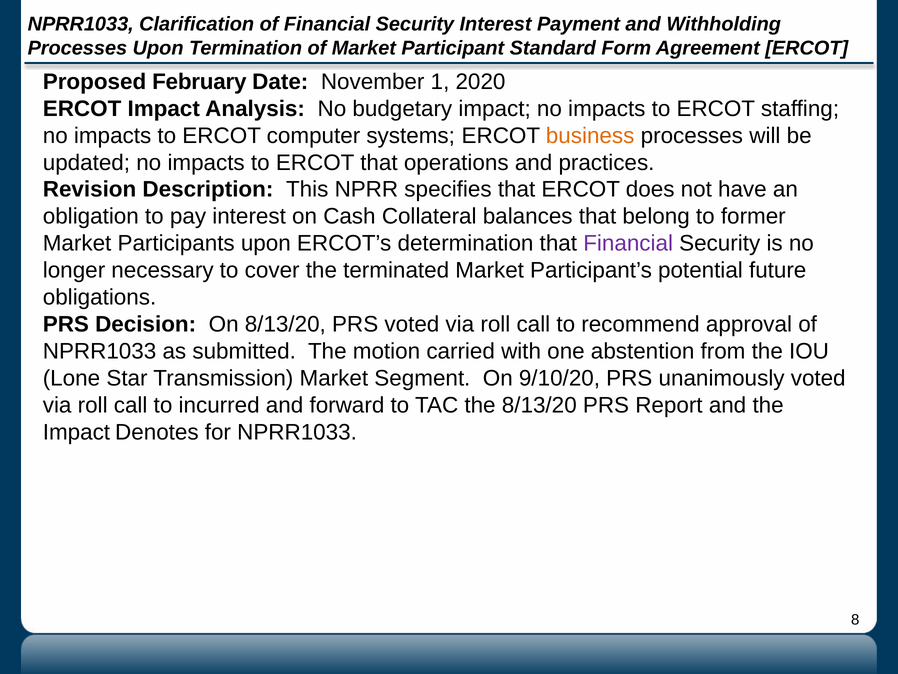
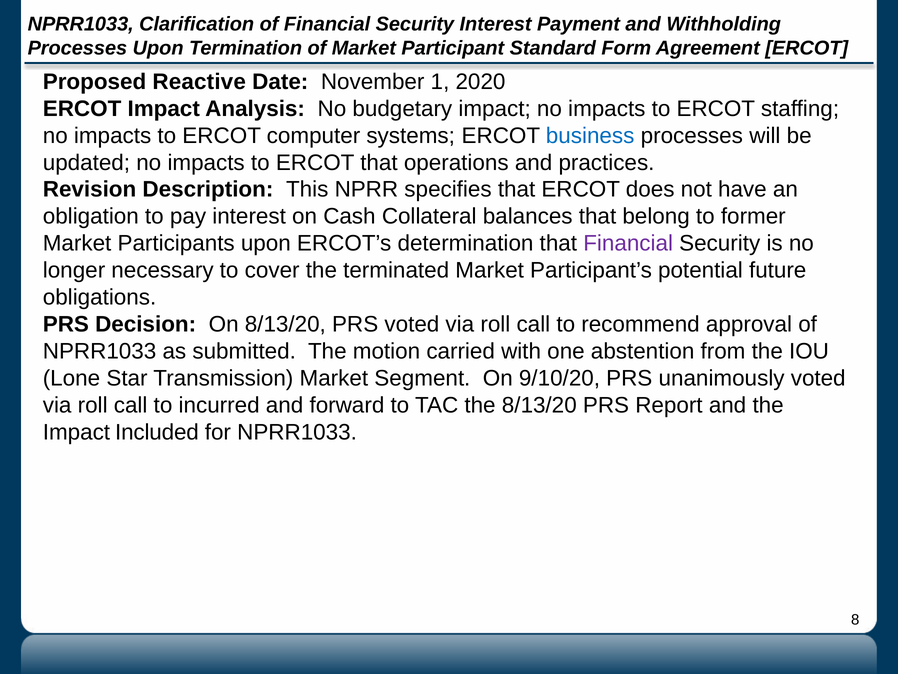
February: February -> Reactive (199, 82)
business colour: orange -> blue (590, 136)
Denotes: Denotes -> Included (157, 432)
